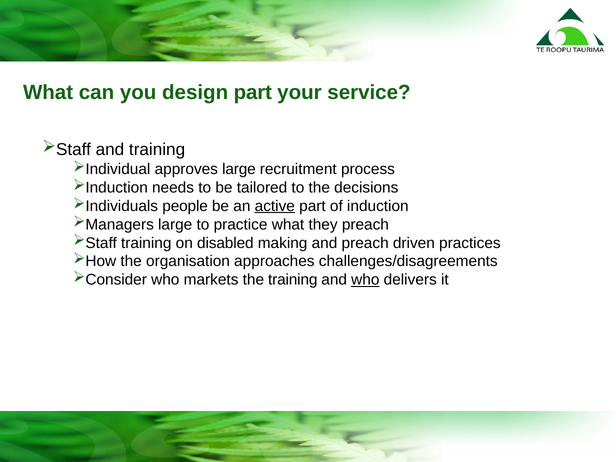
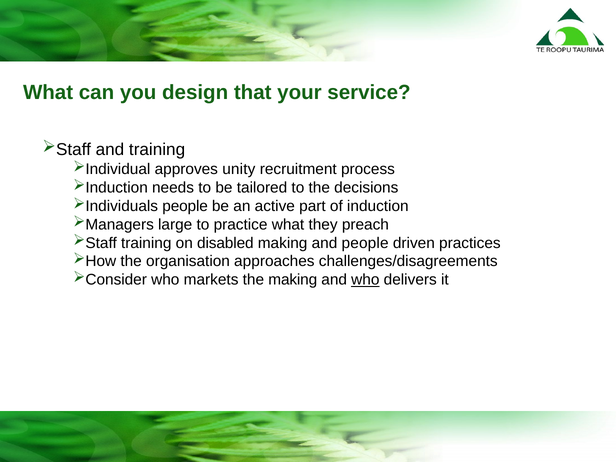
design part: part -> that (253, 93)
approves large: large -> unity (239, 169)
active underline: present -> none (275, 206)
and preach: preach -> people (365, 243)
the training: training -> making (293, 280)
